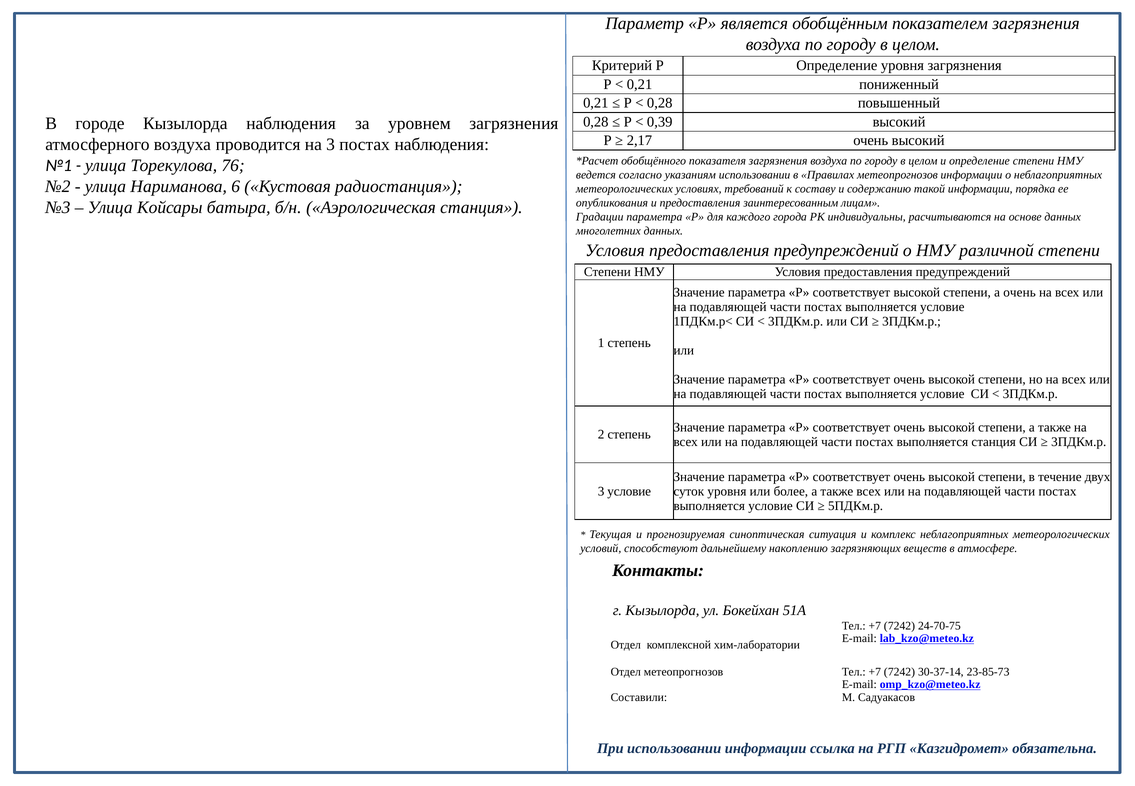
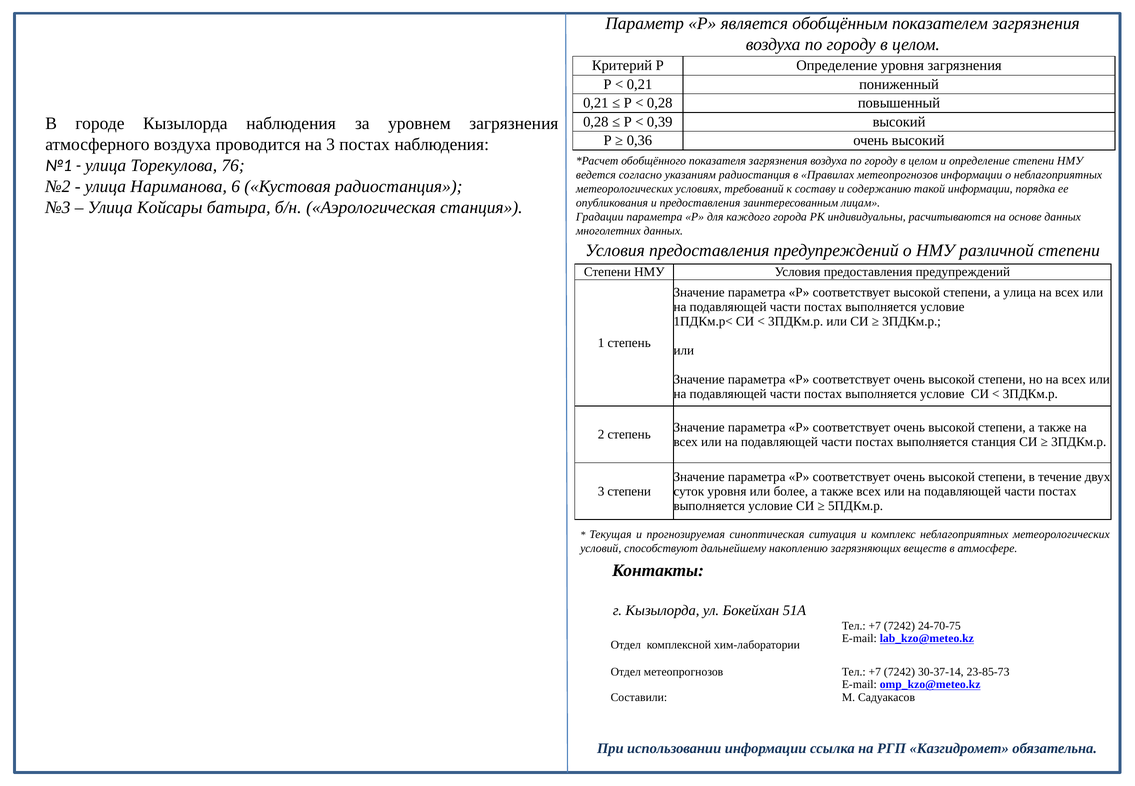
2,17: 2,17 -> 0,36 (639, 140)
указаниям использовании: использовании -> радиостанция (755, 175)
а очень: очень -> улица (1020, 292)
3 условие: условие -> степени (629, 491)
